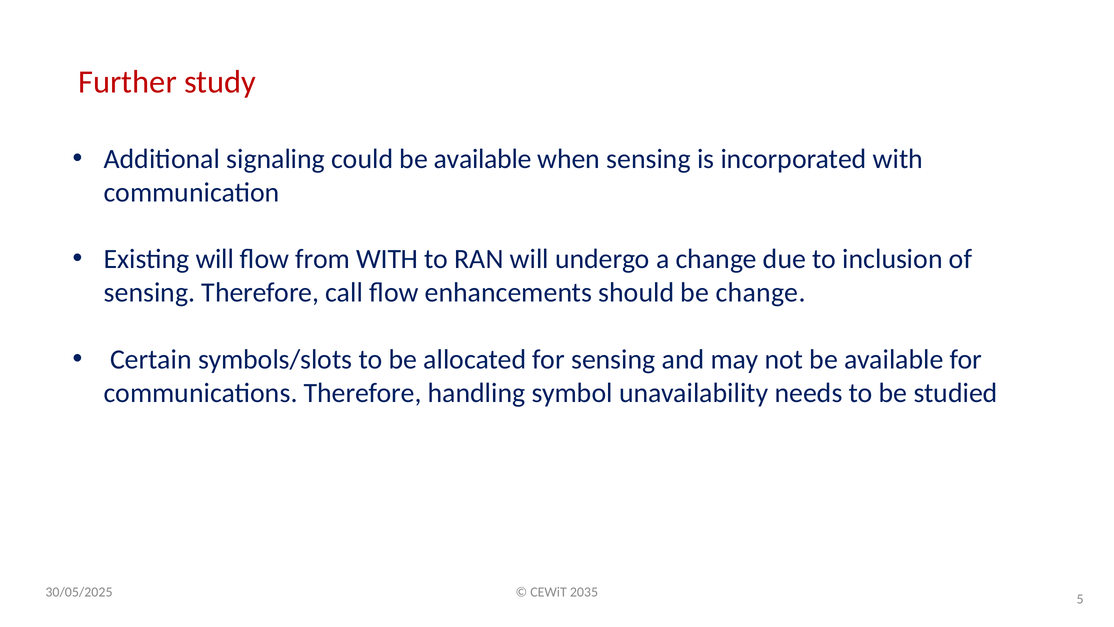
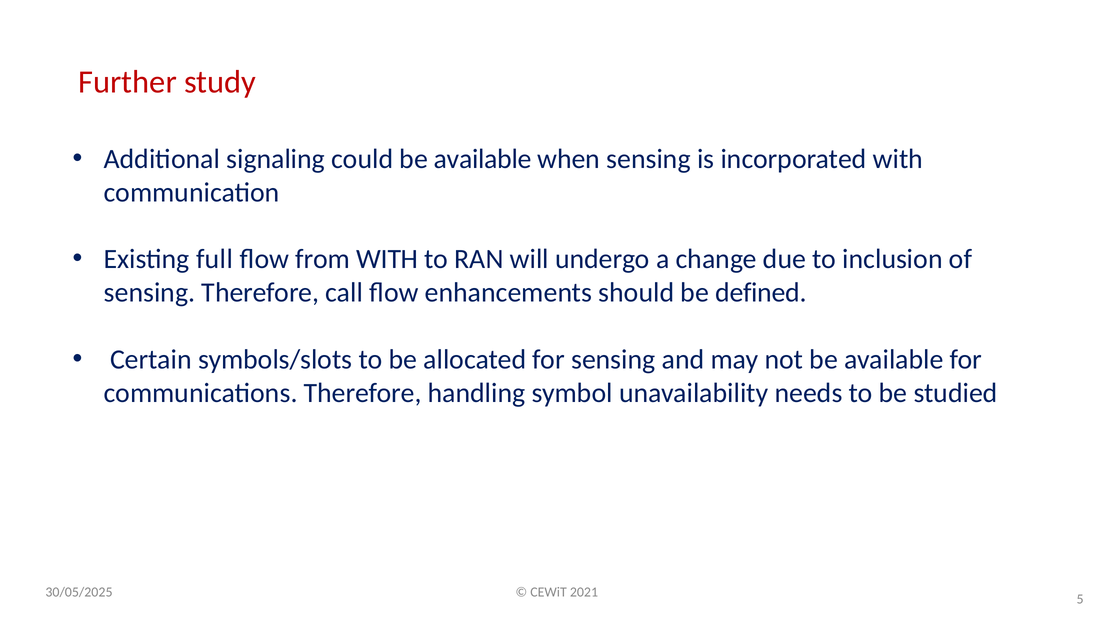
Existing will: will -> full (215, 259)
be change: change -> defined (761, 293)
2035: 2035 -> 2021 (584, 592)
